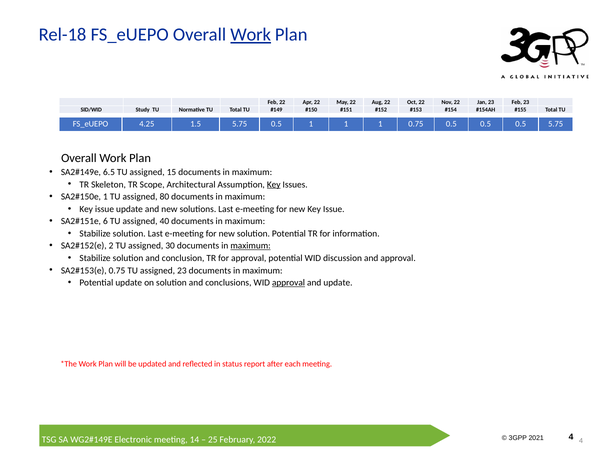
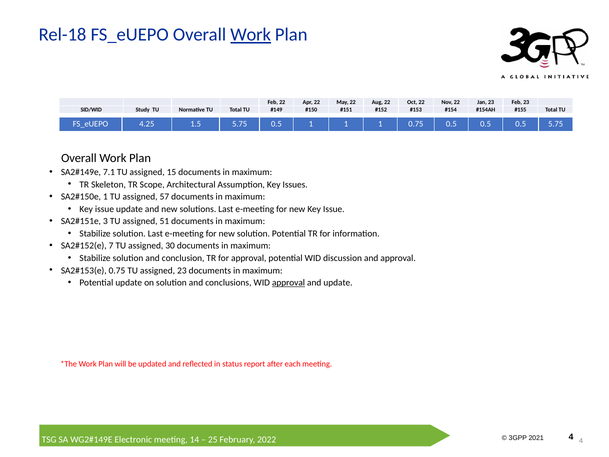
6.5: 6.5 -> 7.1 (109, 172)
Key underline: present -> none (274, 184)
80: 80 -> 57 (164, 197)
6: 6 -> 3 (105, 221)
40: 40 -> 51 (164, 221)
2: 2 -> 7 (111, 246)
maximum underline: present -> none (251, 246)
